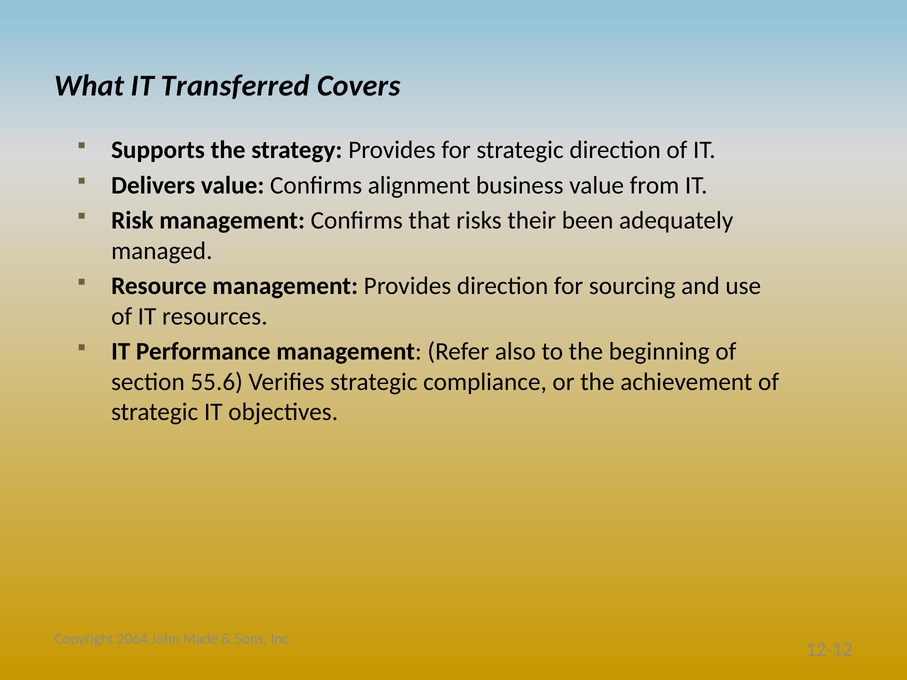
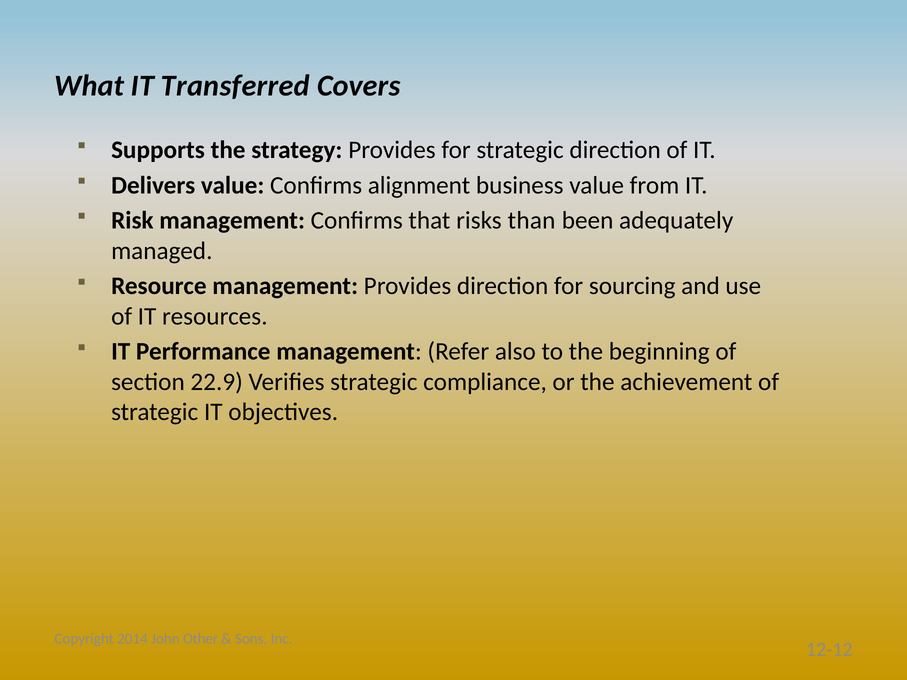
their: their -> than (532, 221)
55.6: 55.6 -> 22.9 (217, 382)
2064: 2064 -> 2014 (132, 639)
Made: Made -> Other (200, 639)
